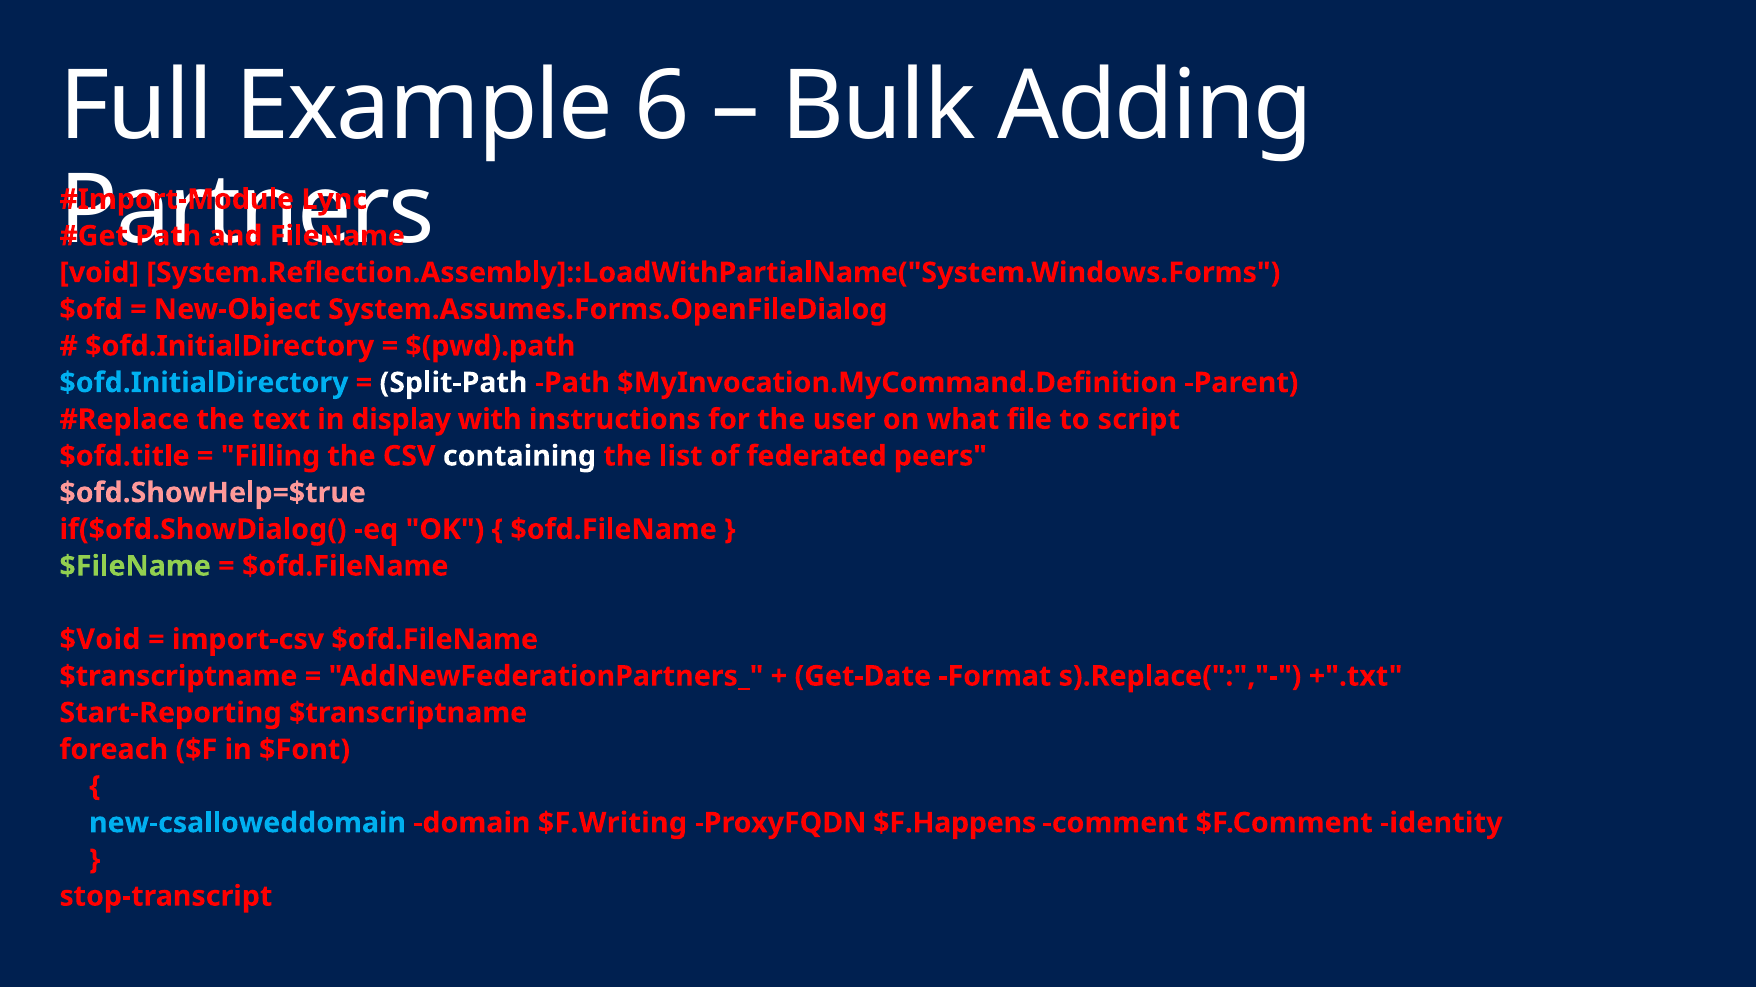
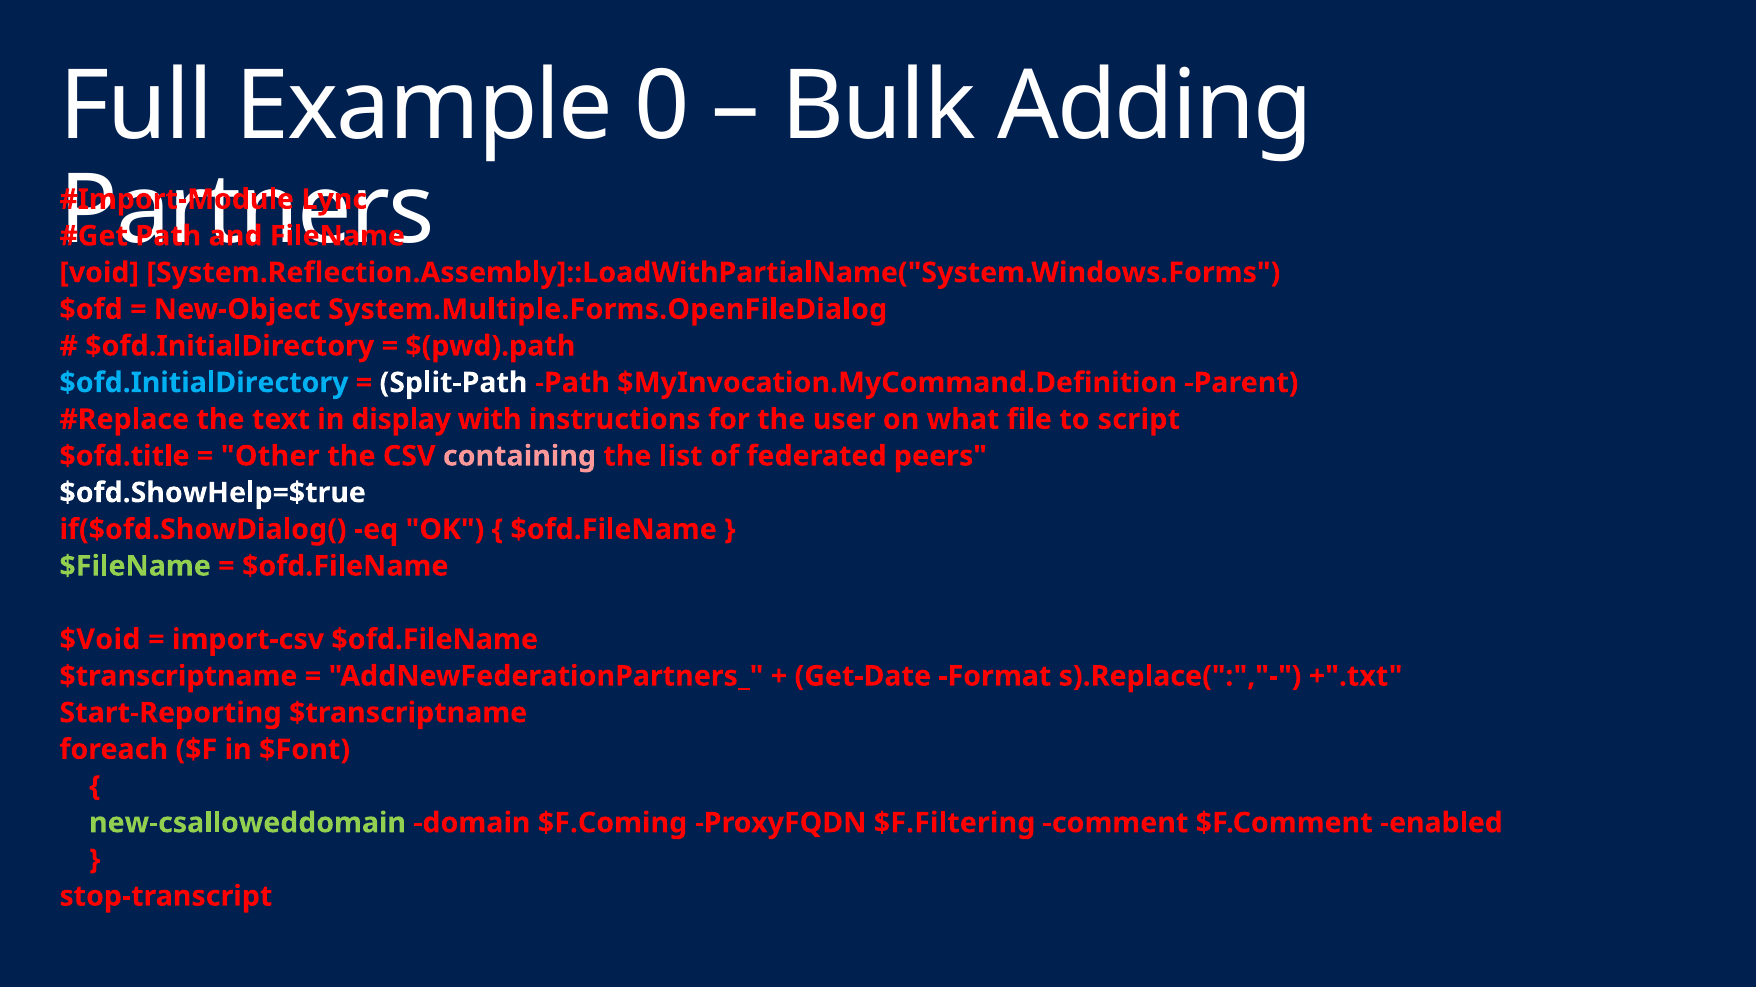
6: 6 -> 0 (663, 107)
System.Assumes.Forms.OpenFileDialog: System.Assumes.Forms.OpenFileDialog -> System.Multiple.Forms.OpenFileDialog (608, 310)
Filling: Filling -> Other (270, 456)
containing colour: white -> pink (519, 456)
$ofd.ShowHelp=$true colour: pink -> white (213, 493)
new-csalloweddomain colour: light blue -> light green (248, 823)
$F.Writing: $F.Writing -> $F.Coming (613, 823)
$F.Happens: $F.Happens -> $F.Filtering (955, 823)
identity: identity -> enabled (1441, 823)
